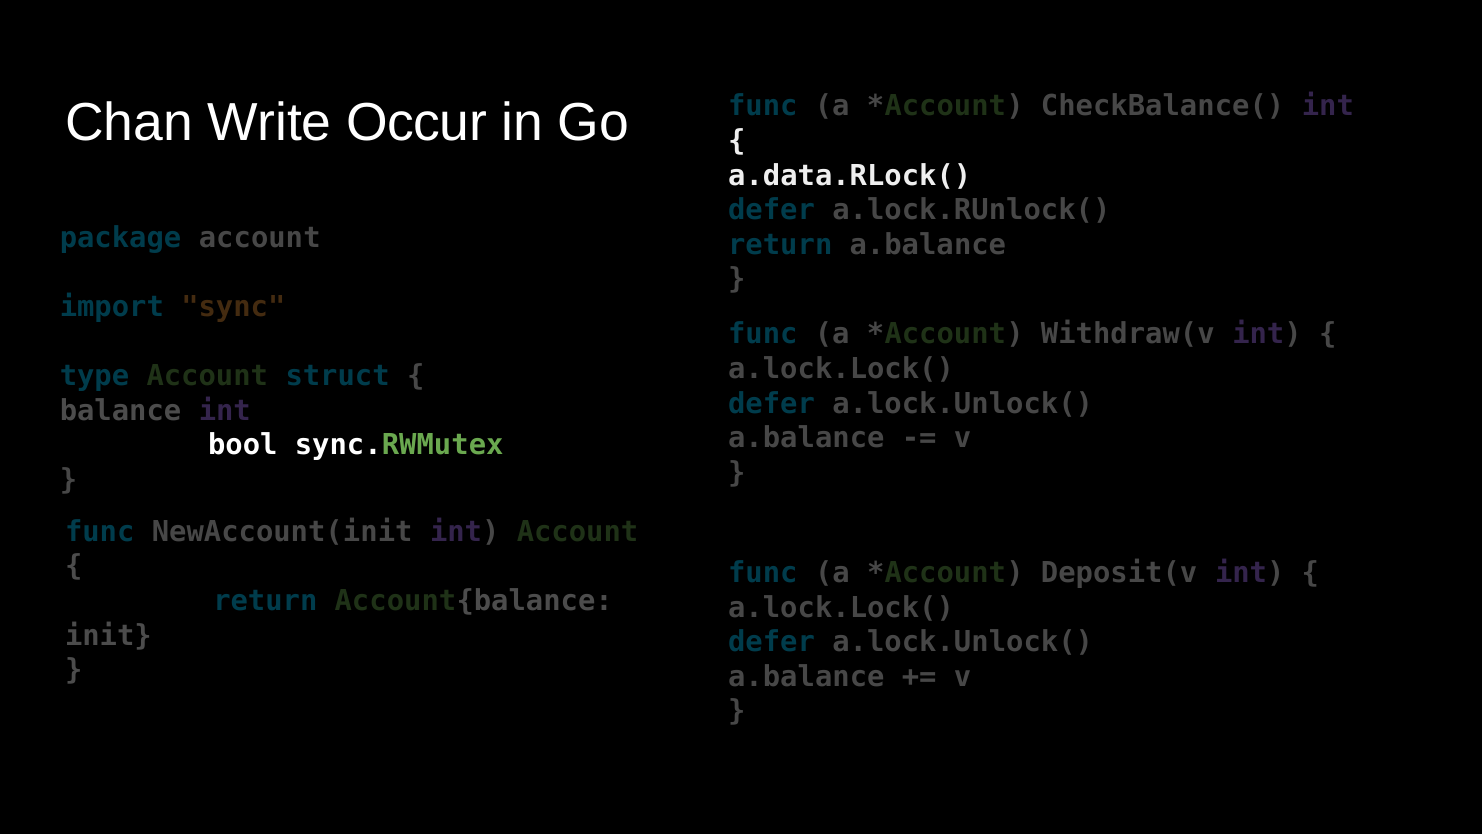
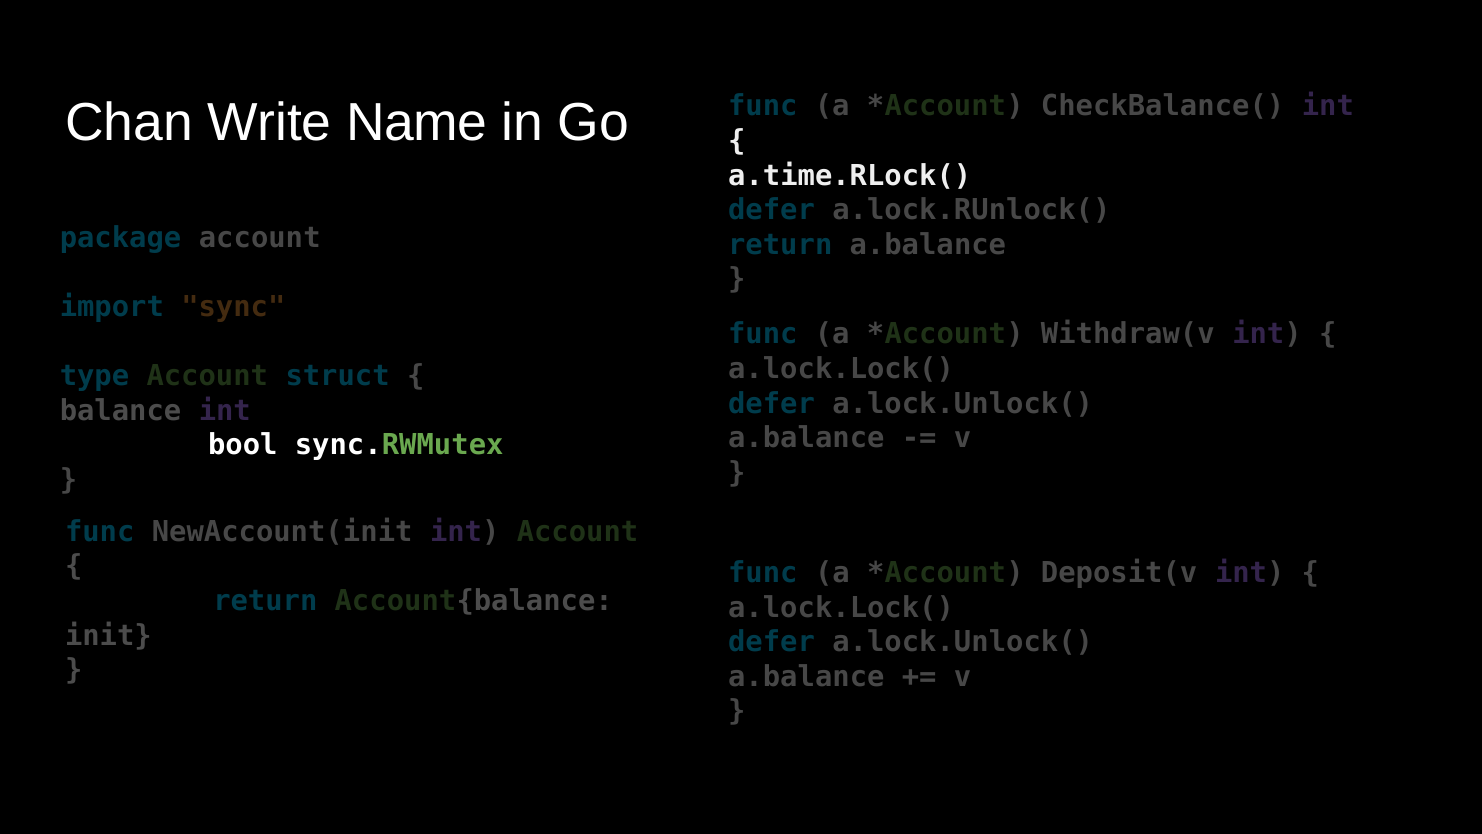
Occur: Occur -> Name (417, 123)
a.data.RLock(: a.data.RLock( -> a.time.RLock( (850, 175)
